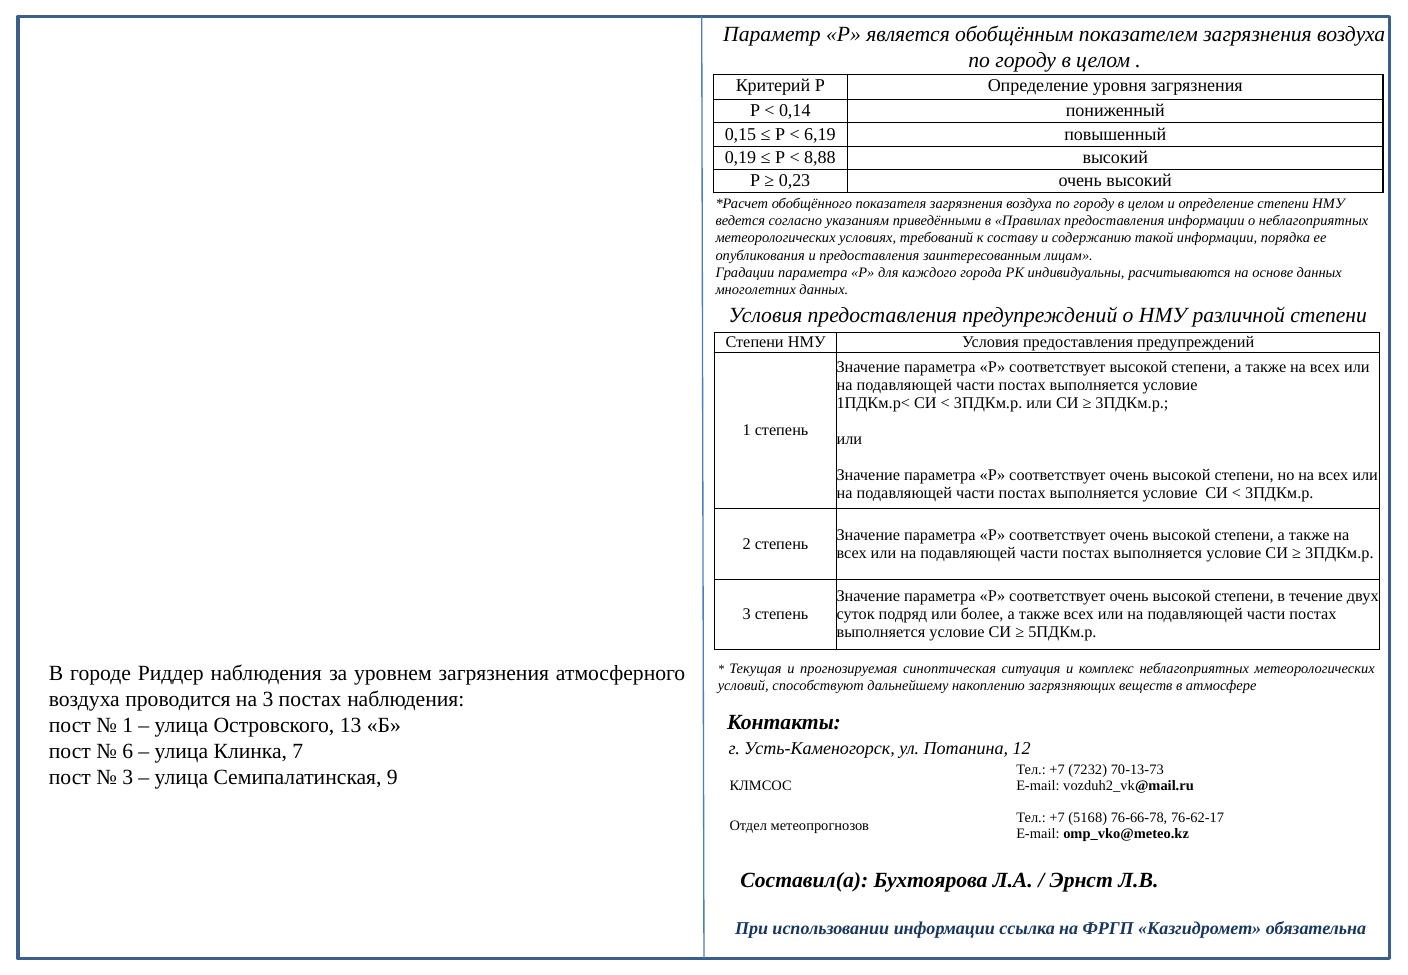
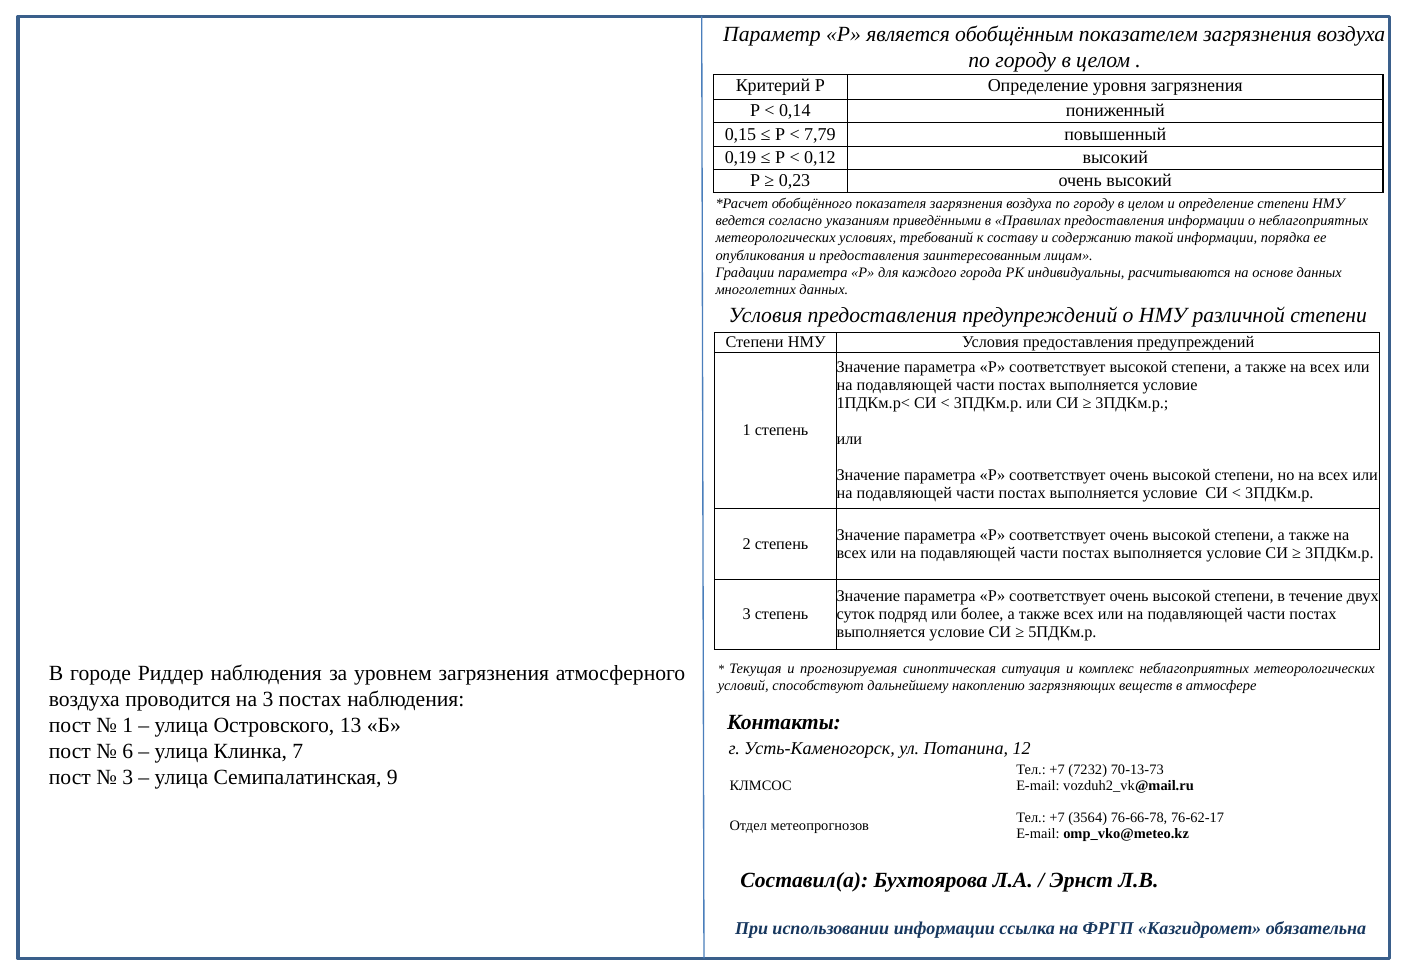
6,19: 6,19 -> 7,79 (820, 134)
8,88: 8,88 -> 0,12 (820, 157)
5168: 5168 -> 3564 (1088, 817)
